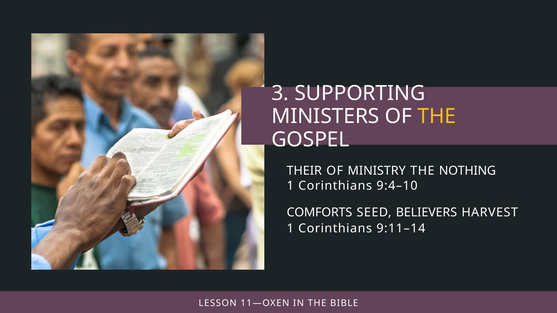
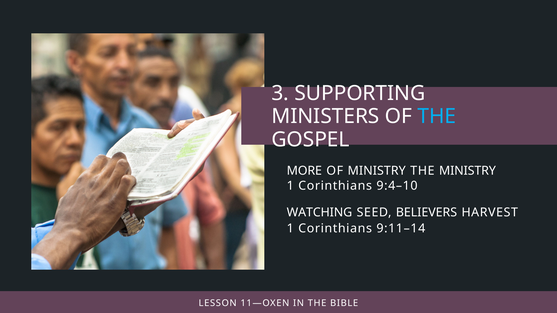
THE colour: yellow -> light blue (437, 116)
THEIR: THEIR -> MORE (304, 171)
THE NOTHING: NOTHING -> MINISTRY (467, 171)
COMFORTS: COMFORTS -> WATCHING (319, 213)
